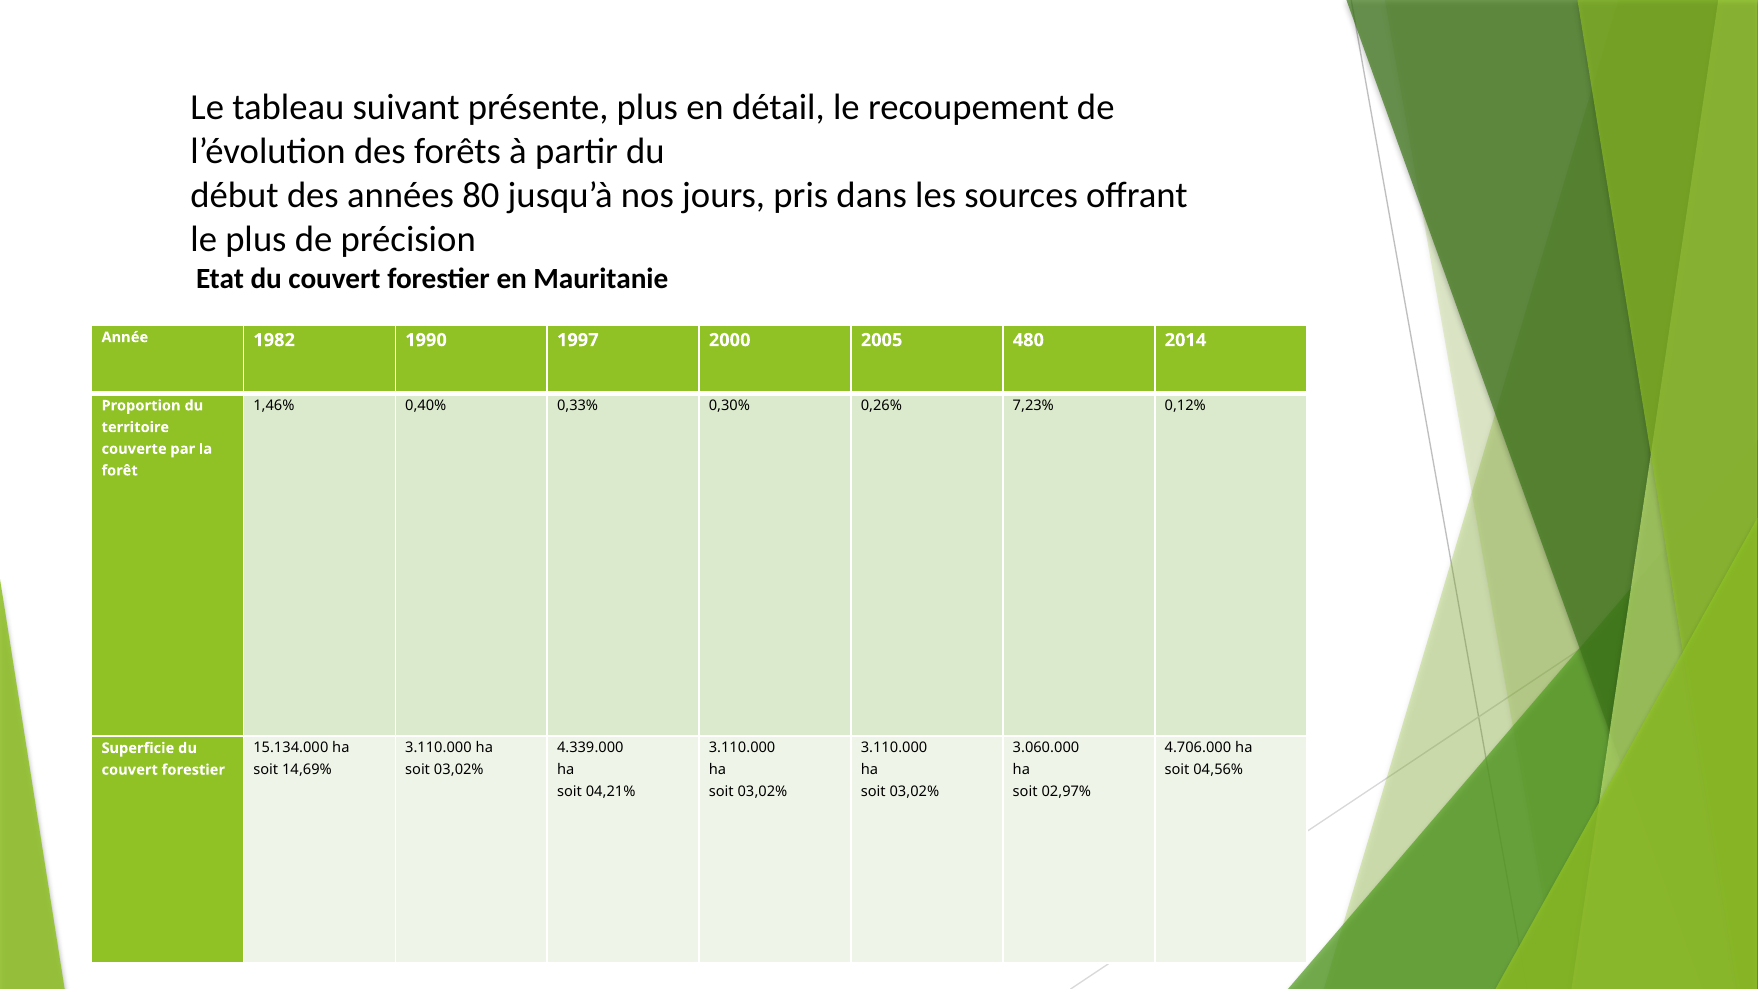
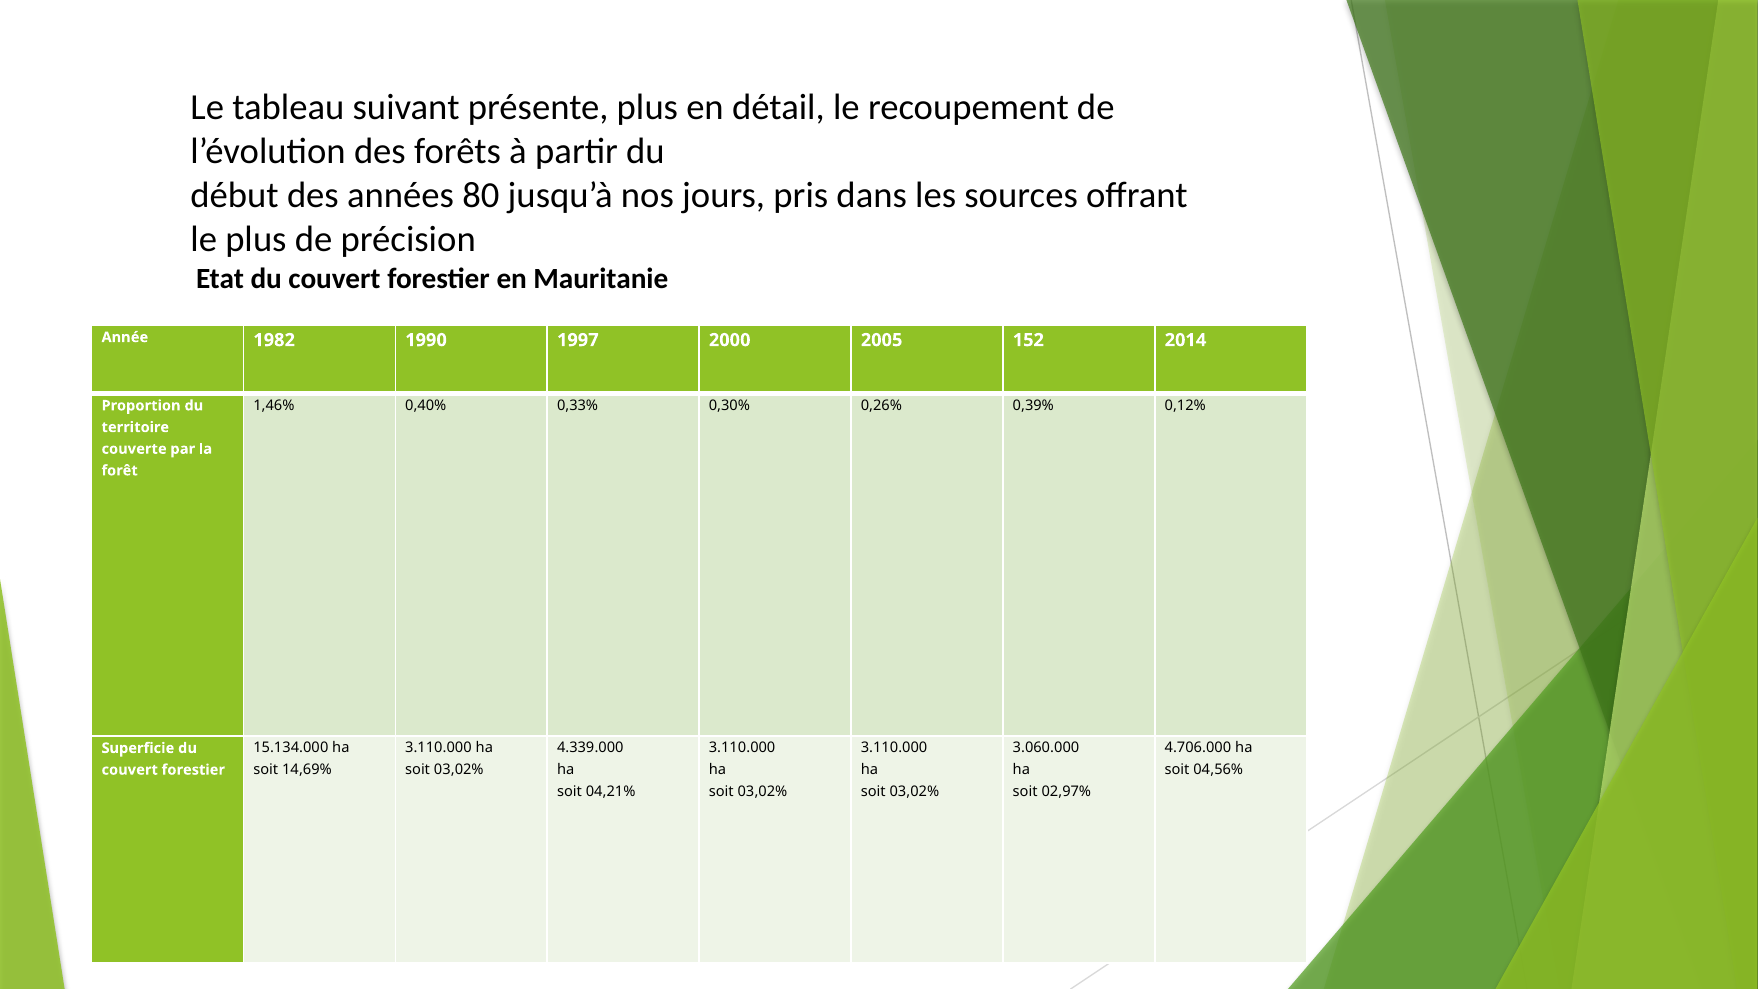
480: 480 -> 152 (1028, 340)
7,23%: 7,23% -> 0,39% (1033, 406)
